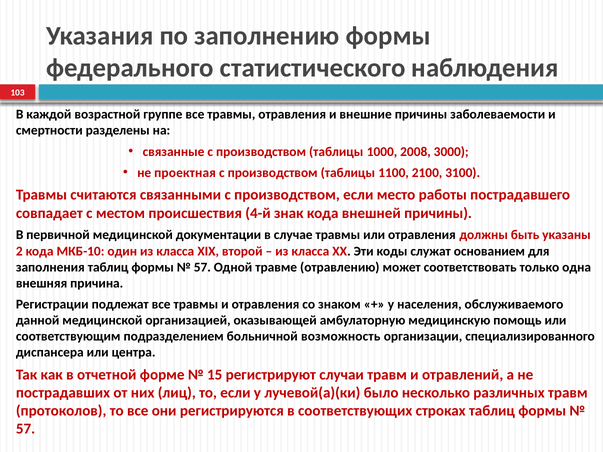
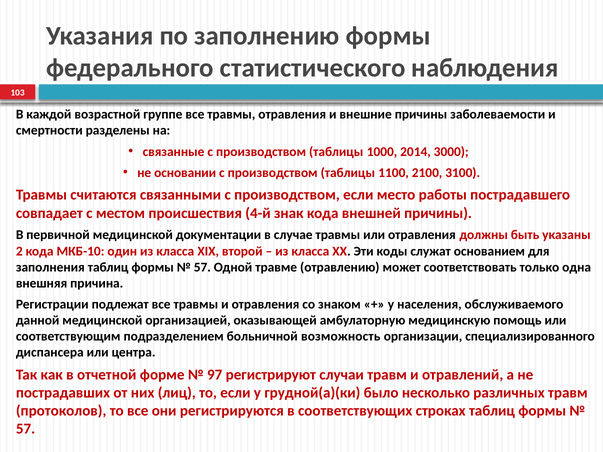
2008: 2008 -> 2014 (415, 152)
проектная: проектная -> основании (185, 173)
15: 15 -> 97 (215, 375)
лучевой(а)(ки: лучевой(а)(ки -> грудной(а)(ки (312, 393)
